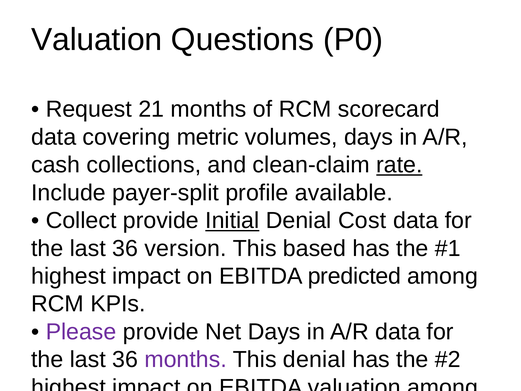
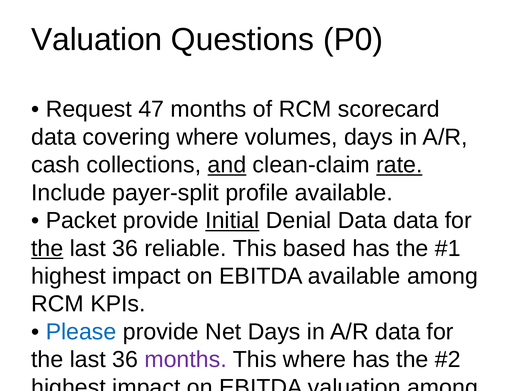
21: 21 -> 47 (151, 109)
covering metric: metric -> where (208, 137)
and underline: none -> present (227, 165)
Collect: Collect -> Packet (81, 220)
Denial Cost: Cost -> Data (362, 220)
the underline: none -> present (47, 248)
version: version -> reliable (186, 248)
EBITDA predicted: predicted -> available (354, 276)
Please colour: purple -> blue (81, 332)
This denial: denial -> where (315, 359)
